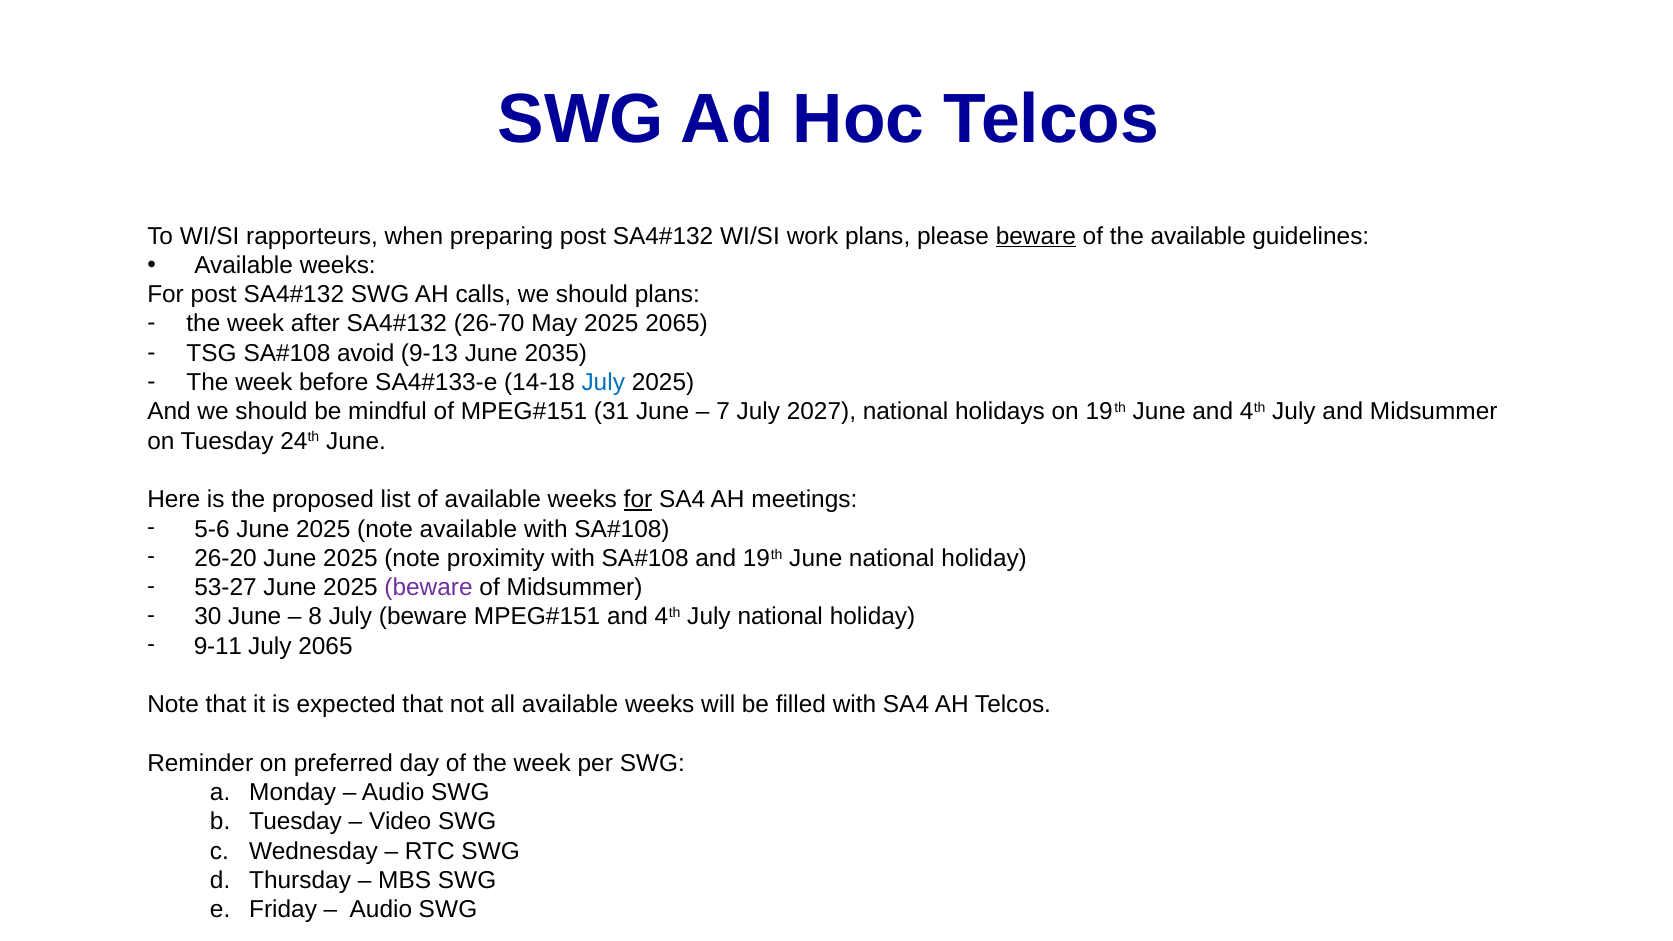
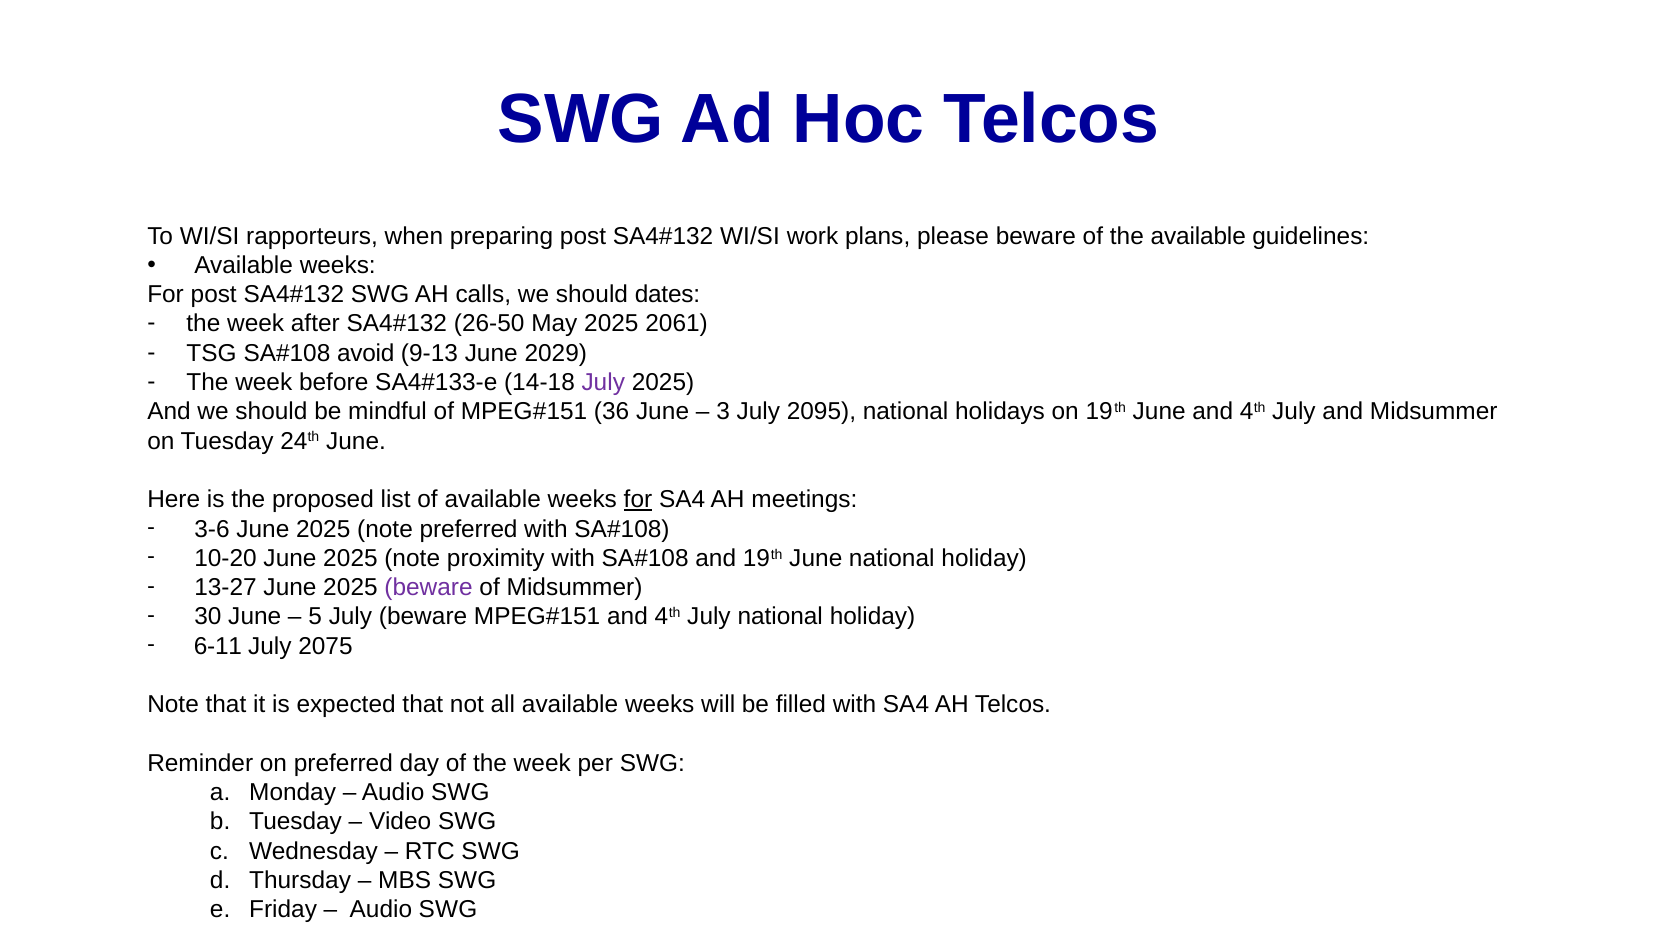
beware underline: present -> none (1036, 236)
should plans: plans -> dates (667, 295)
26-70: 26-70 -> 26-50 (489, 324)
2025 2065: 2065 -> 2061 (677, 324)
2035: 2035 -> 2029 (556, 353)
July colour: blue -> purple (603, 383)
31: 31 -> 36 (612, 412)
7: 7 -> 3 (723, 412)
2027: 2027 -> 2095 (821, 412)
5-6: 5-6 -> 3-6 (212, 529)
note available: available -> preferred (469, 529)
26-20: 26-20 -> 10-20 (226, 558)
53-27: 53-27 -> 13-27 (226, 588)
8: 8 -> 5 (315, 617)
9-11: 9-11 -> 6-11 (218, 646)
July 2065: 2065 -> 2075 (325, 646)
